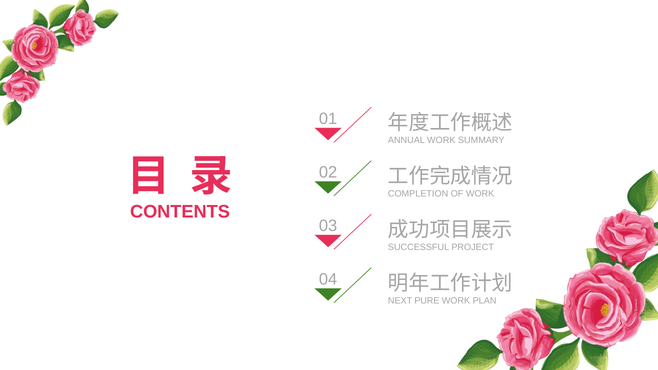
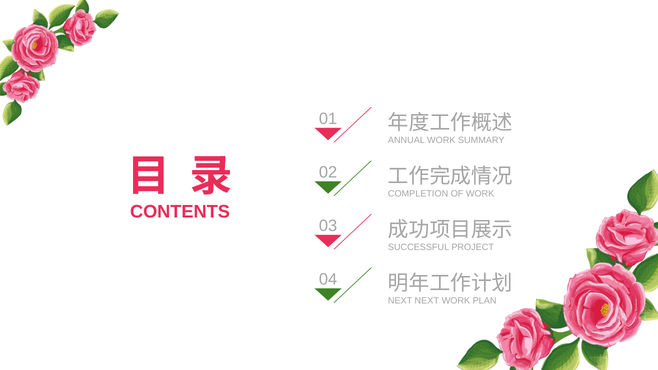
NEXT PURE: PURE -> NEXT (427, 301)
